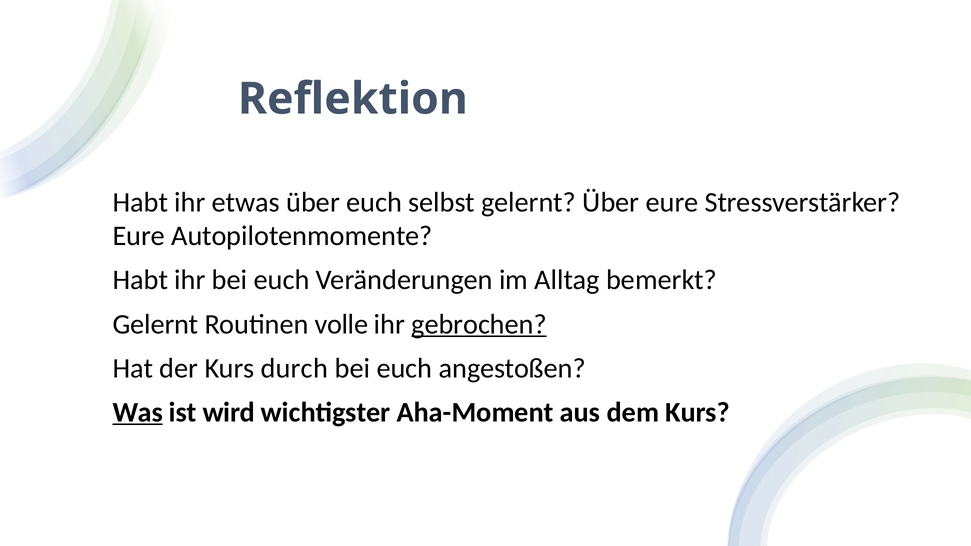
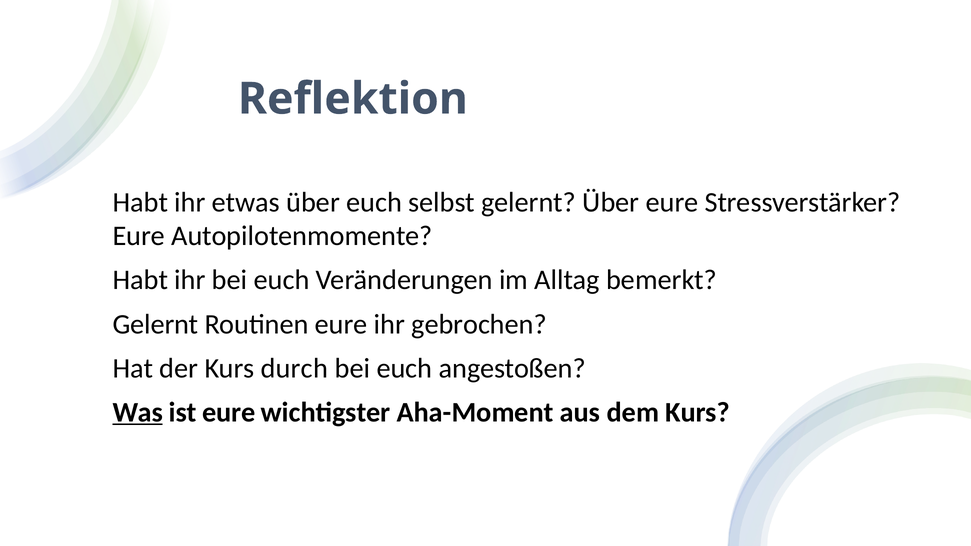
Routinen volle: volle -> eure (341, 324)
gebrochen underline: present -> none (479, 324)
ist wird: wird -> eure (229, 412)
